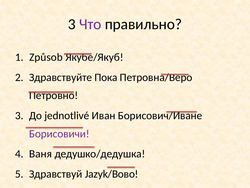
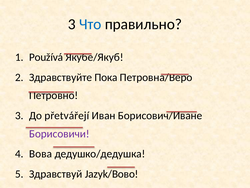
Что colour: purple -> blue (90, 24)
Způsob: Způsob -> Používá (46, 57)
jednotlivé: jednotlivé -> přetvářejí (67, 115)
Ваня: Ваня -> Вова (41, 153)
